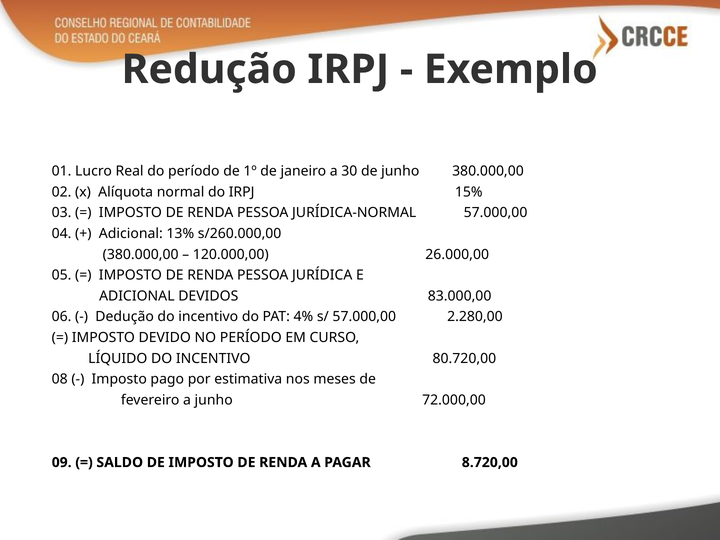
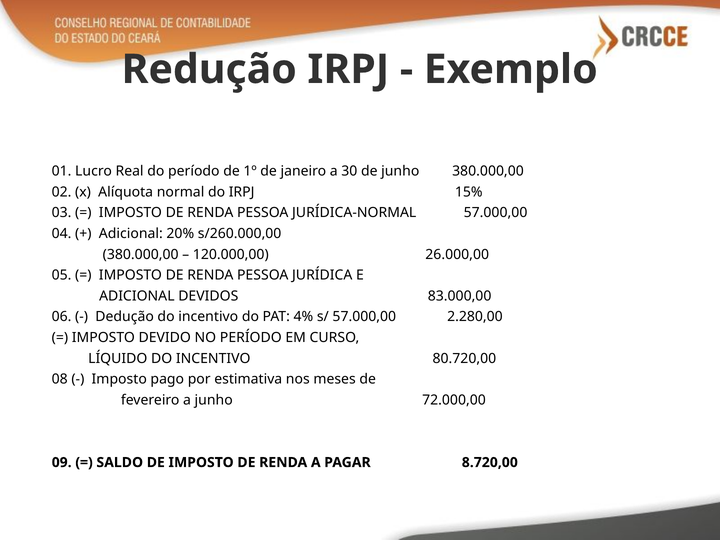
13%: 13% -> 20% (180, 234)
